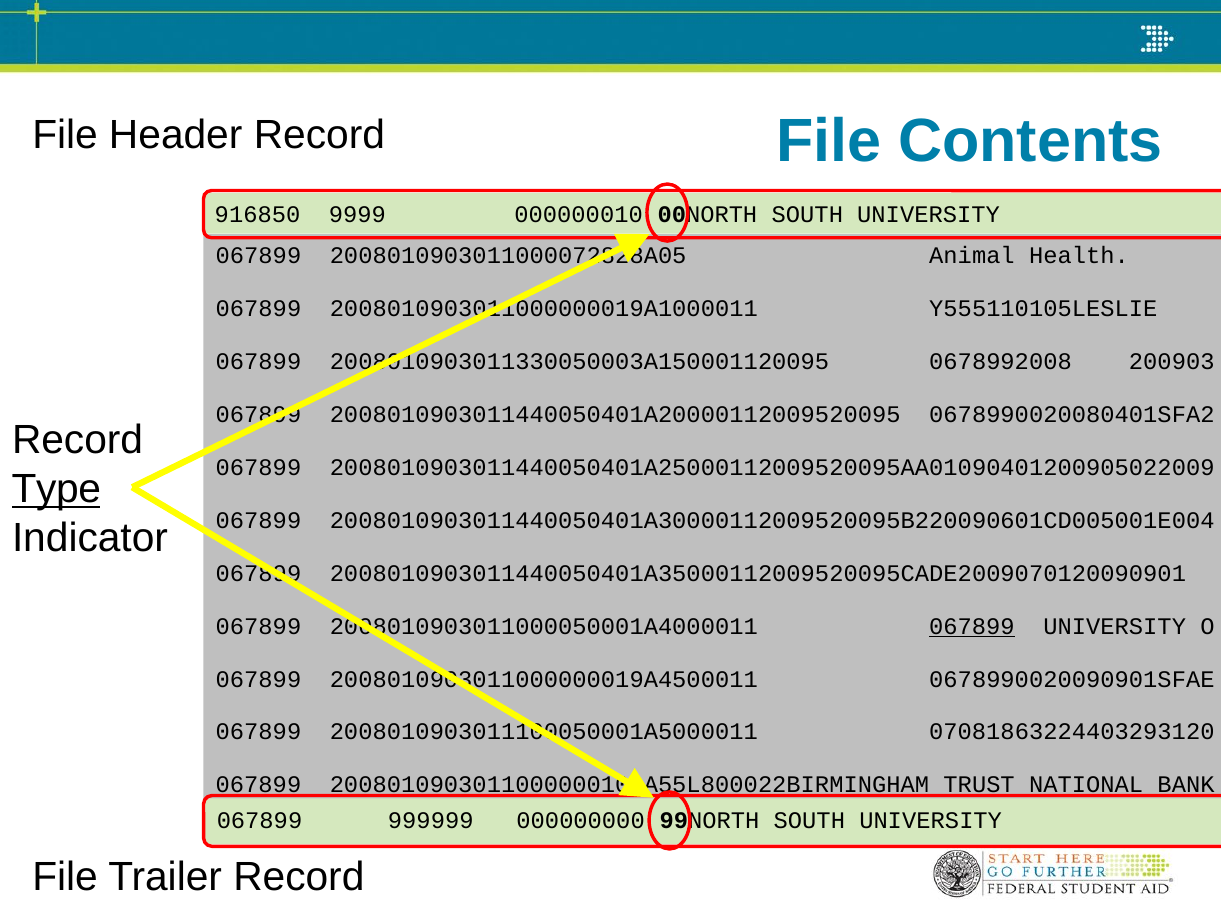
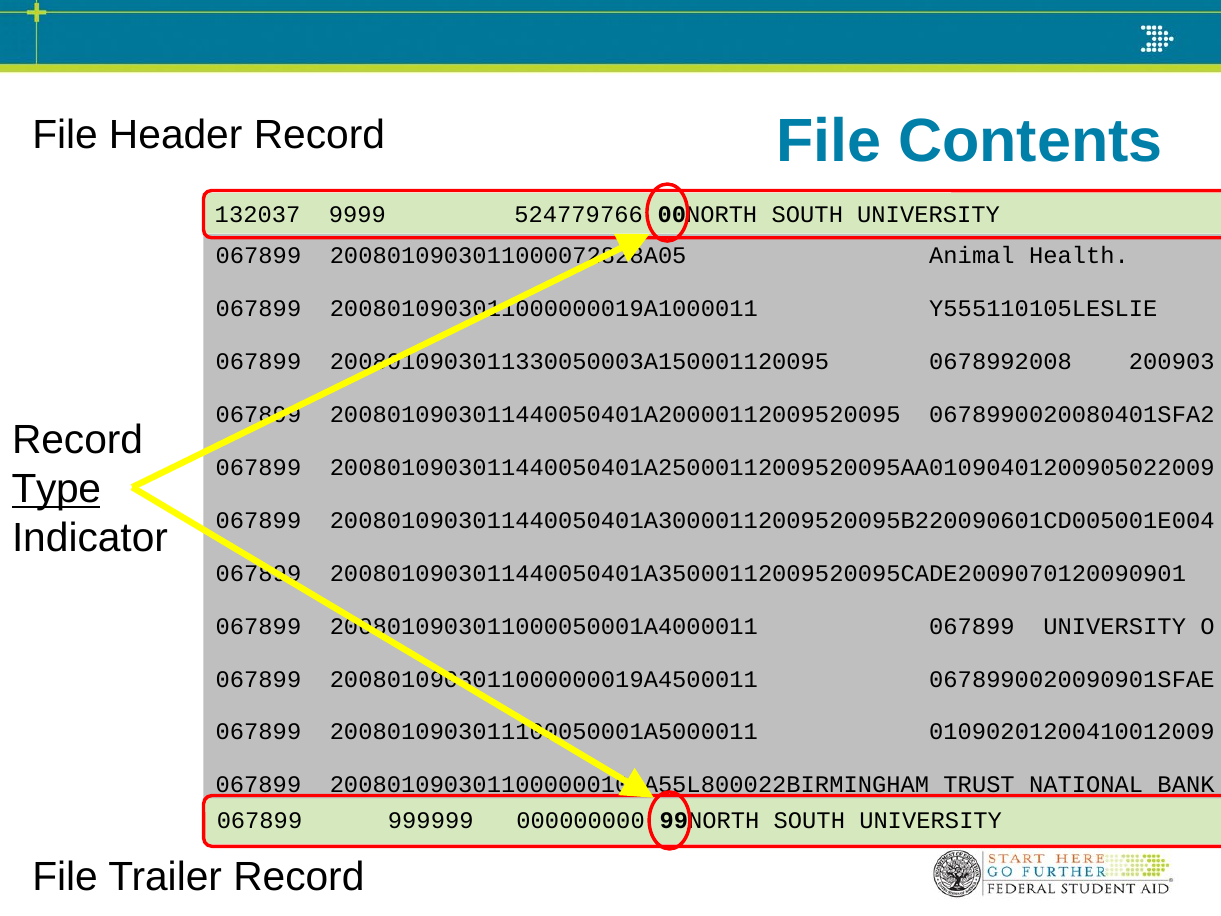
916850: 916850 -> 132037 (258, 215)
000000010: 000000010 -> 524779766 (579, 215)
067899 underline: present -> none (972, 626)
07081863224403293120: 07081863224403293120 -> 01090201200410012009 (1072, 732)
